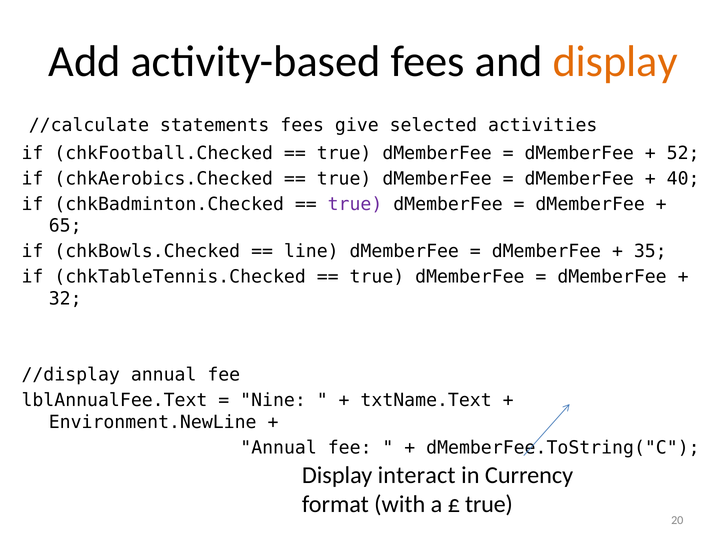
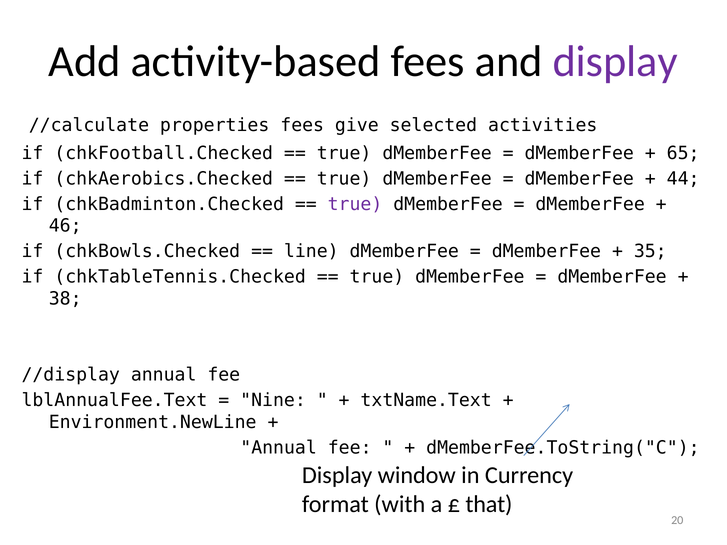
display colour: orange -> purple (615, 62)
statements: statements -> properties (215, 125)
52: 52 -> 65 (683, 153)
40: 40 -> 44 (683, 179)
65: 65 -> 46 (65, 226)
32: 32 -> 38 (65, 299)
interact: interact -> window (417, 476)
true: true -> that (489, 505)
